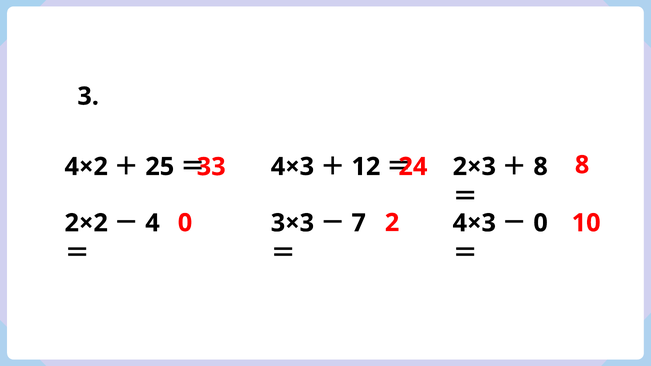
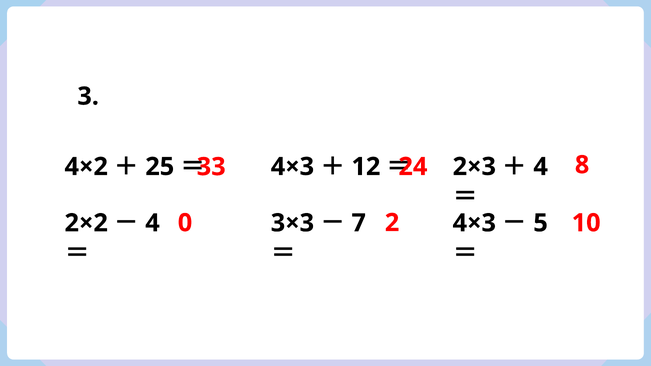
8: 8 -> 4 (541, 167)
0: 0 -> 5 (541, 223)
